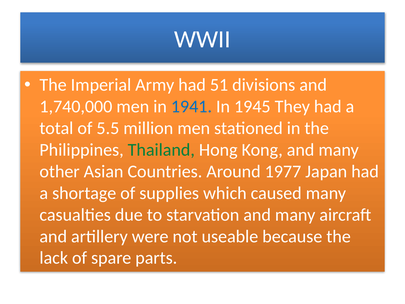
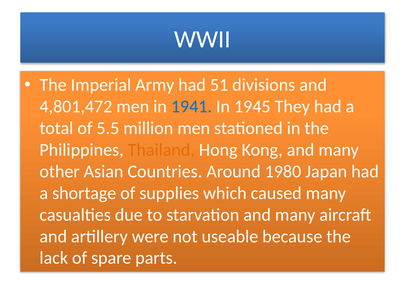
1,740,000: 1,740,000 -> 4,801,472 (76, 107)
Thailand colour: green -> orange (161, 150)
1977: 1977 -> 1980 (283, 171)
